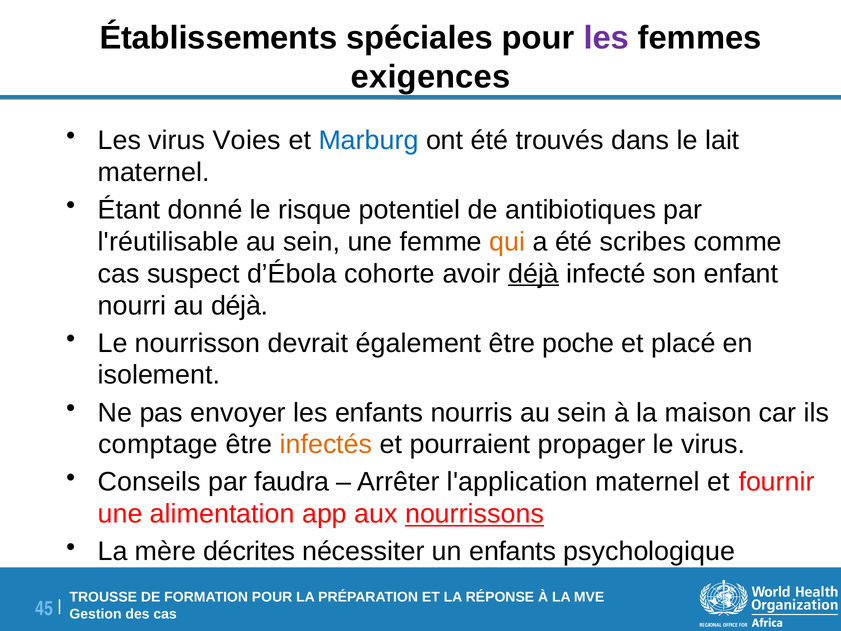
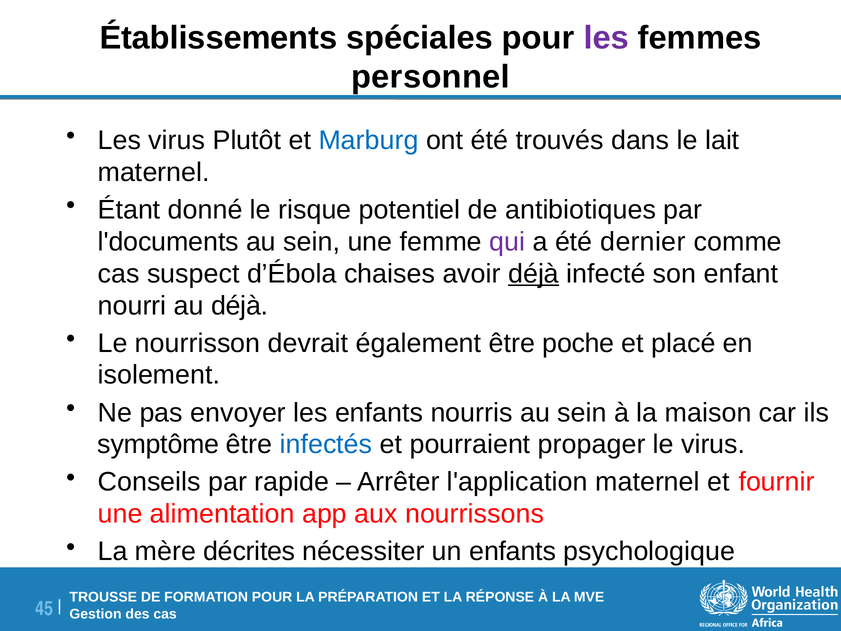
exigences: exigences -> personnel (431, 77)
Voies: Voies -> Plutôt (247, 140)
l'réutilisable: l'réutilisable -> l'documents (168, 242)
qui colour: orange -> purple (507, 242)
scribes: scribes -> dernier (643, 242)
cohorte: cohorte -> chaises (390, 274)
comptage: comptage -> symptôme (158, 444)
infectés colour: orange -> blue (326, 444)
faudra: faudra -> rapide (292, 482)
nourrissons underline: present -> none (475, 514)
